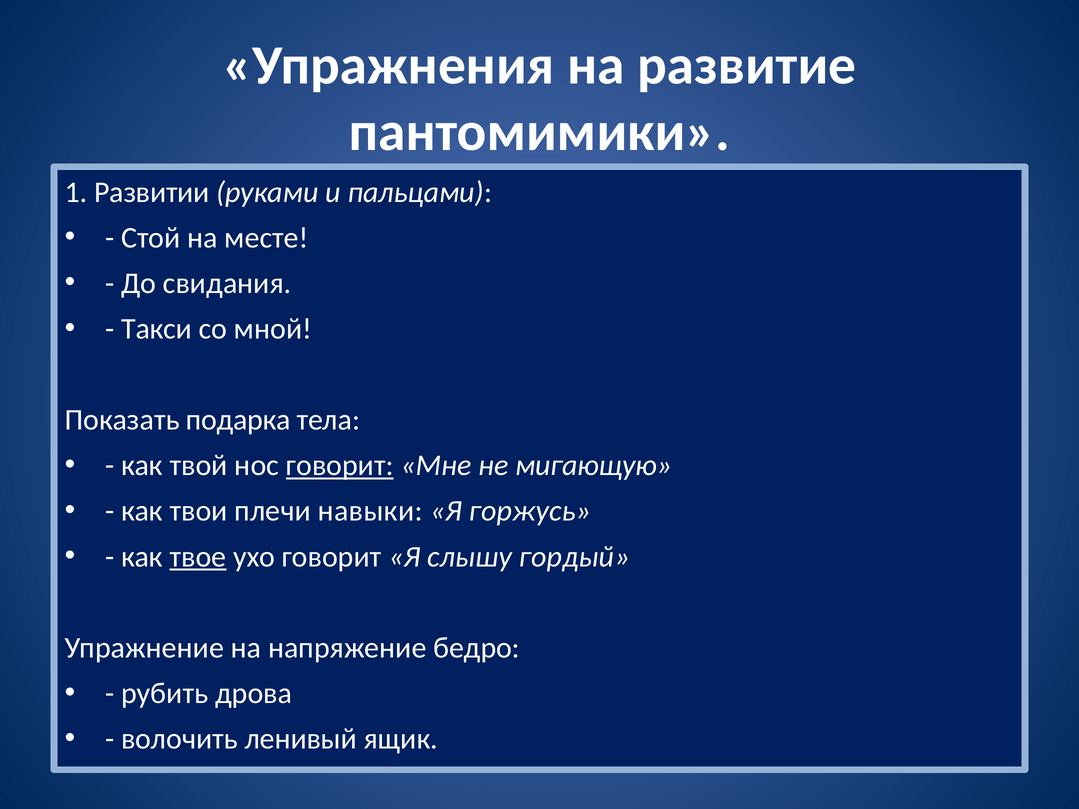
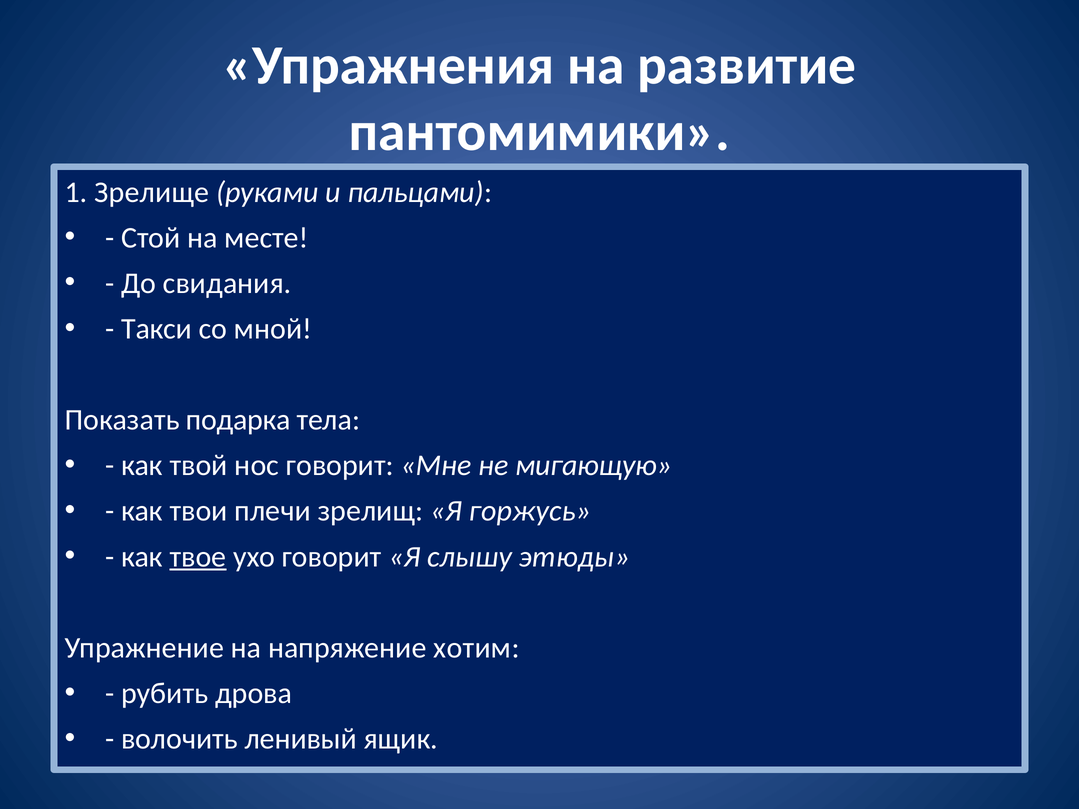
Развитии: Развитии -> Зрелище (152, 192)
говорит underline: present -> none (340, 466)
навыки: навыки -> зрелищ (370, 511)
гордый: гордый -> этюды (574, 557)
бедро: бедро -> хотим (476, 648)
